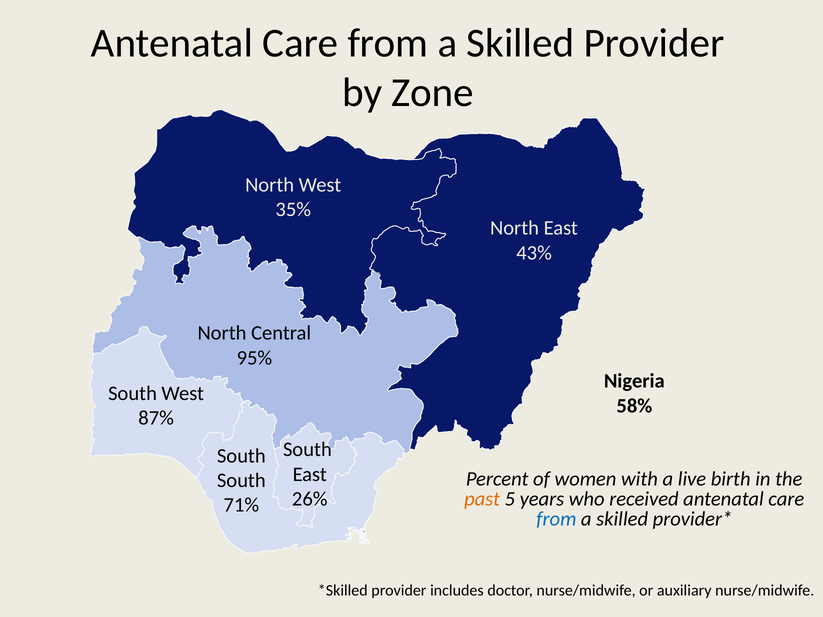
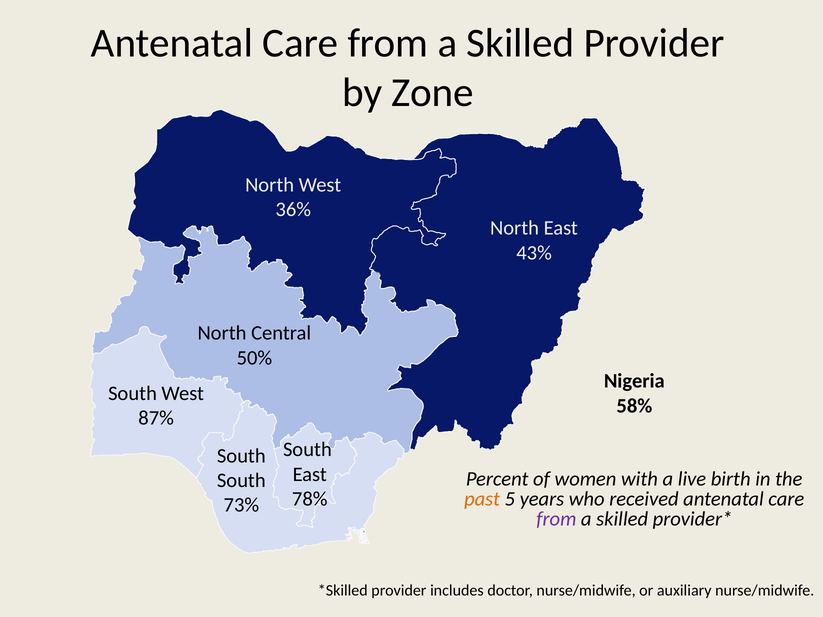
35%: 35% -> 36% (293, 210)
95%: 95% -> 50% (254, 358)
26%: 26% -> 78% (310, 499)
71%: 71% -> 73% (241, 505)
from colour: blue -> purple (556, 519)
